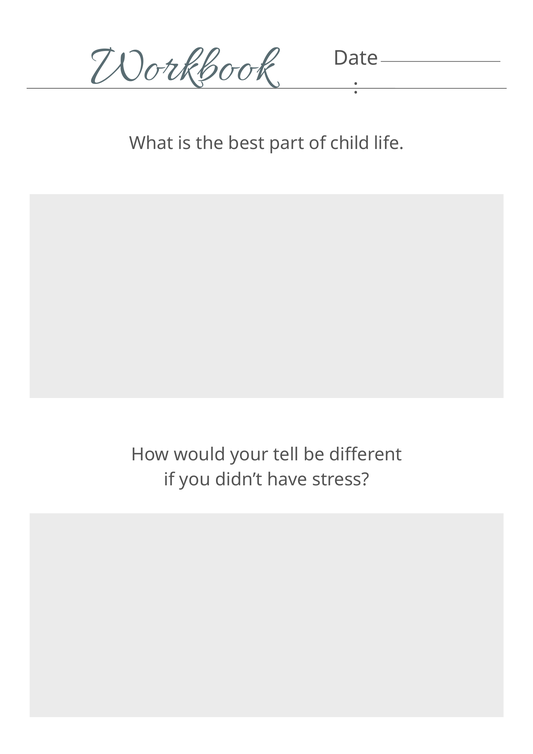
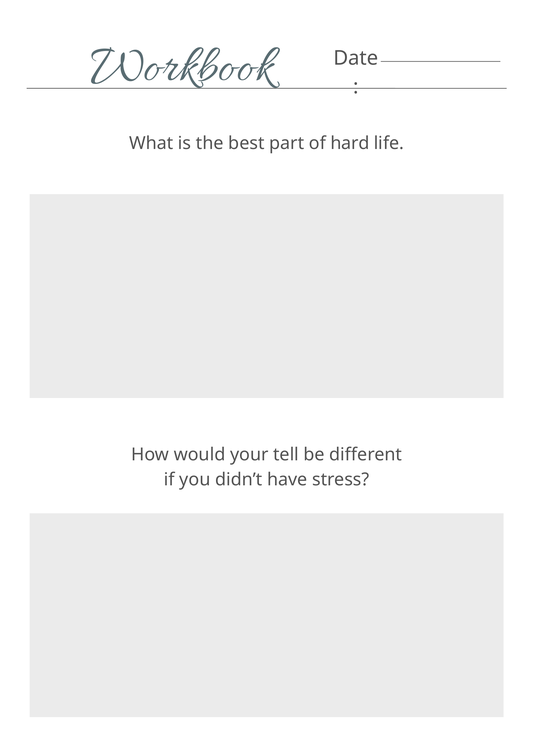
child: child -> hard (350, 143)
